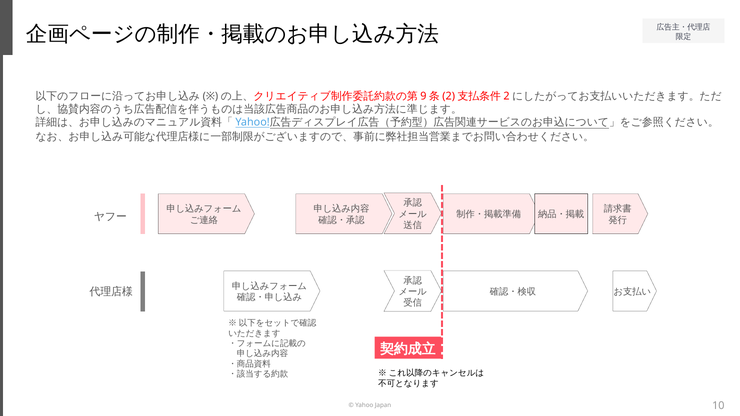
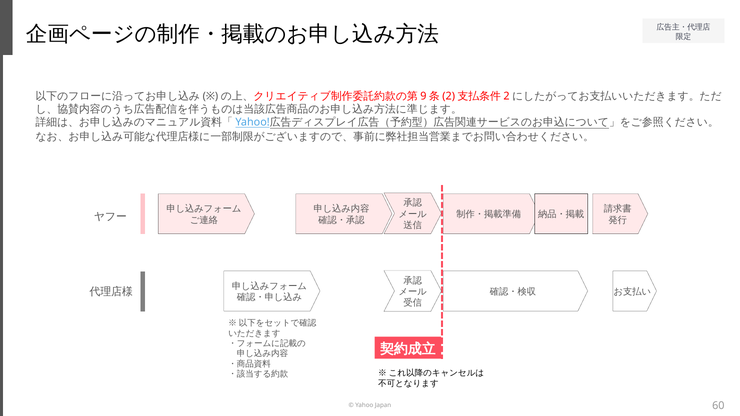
10: 10 -> 60 (718, 406)
